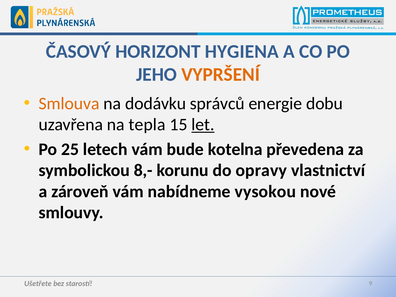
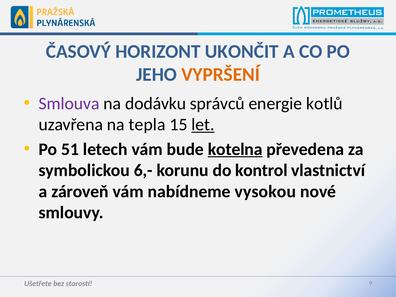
HYGIENA: HYGIENA -> UKONČIT (242, 52)
Smlouva colour: orange -> purple (69, 103)
dobu: dobu -> kotlů (324, 103)
25: 25 -> 51 (70, 149)
kotelna underline: none -> present (235, 149)
8,-: 8,- -> 6,- (143, 170)
opravy: opravy -> kontrol (261, 170)
